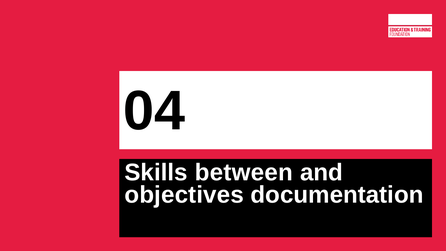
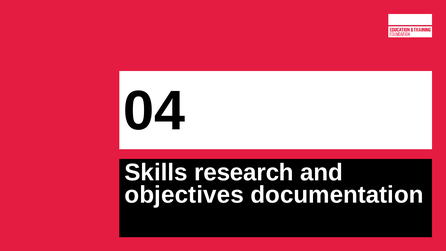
between: between -> research (244, 172)
